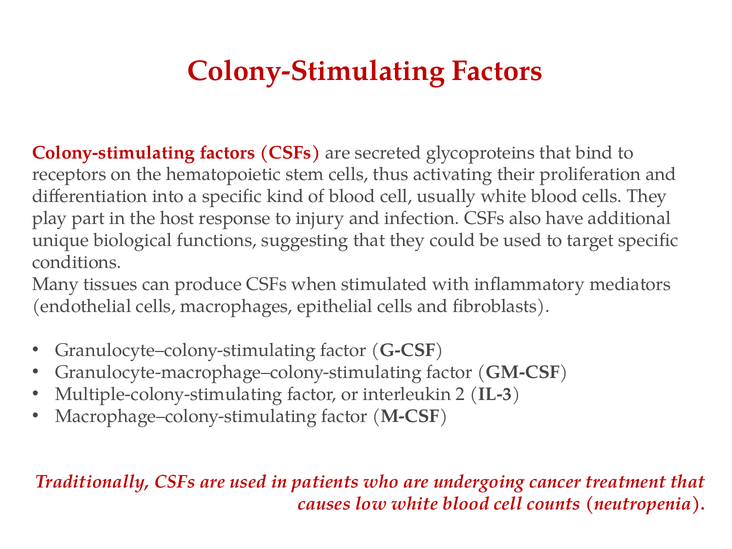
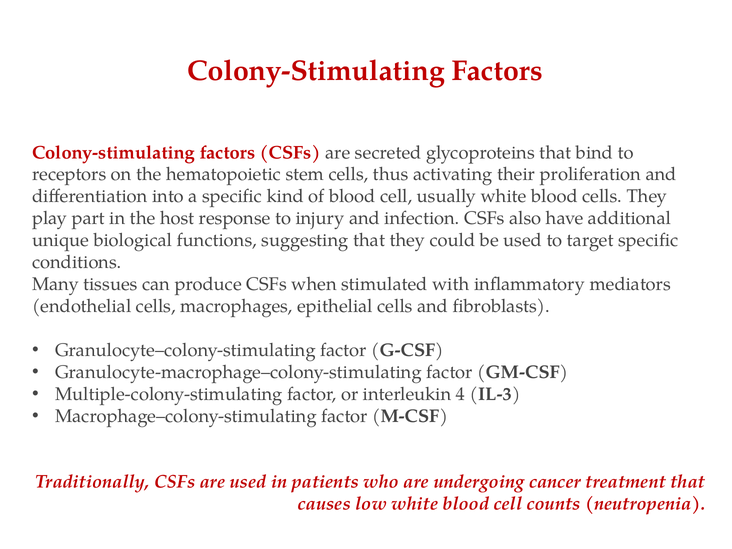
2: 2 -> 4 (461, 394)
